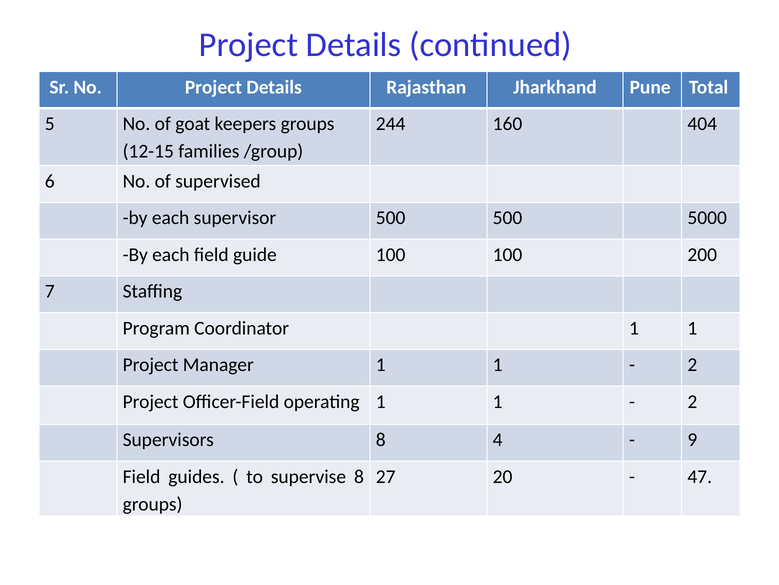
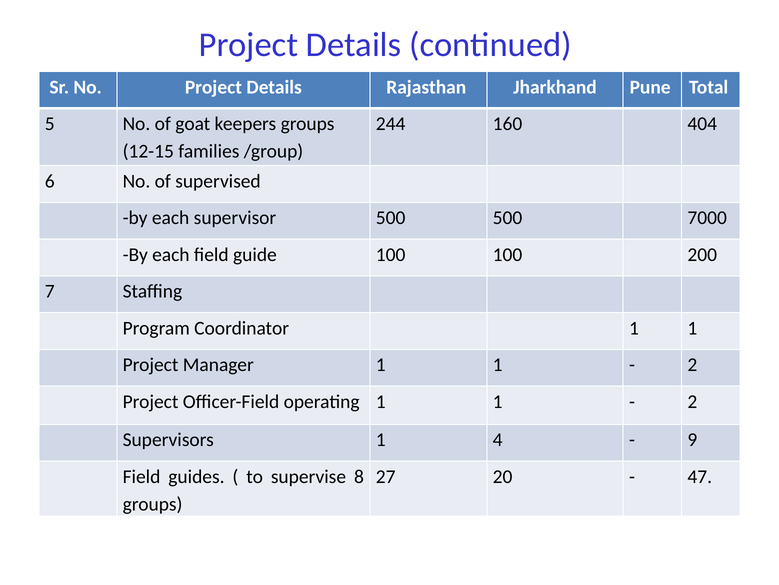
5000: 5000 -> 7000 (707, 218)
Supervisors 8: 8 -> 1 (381, 439)
